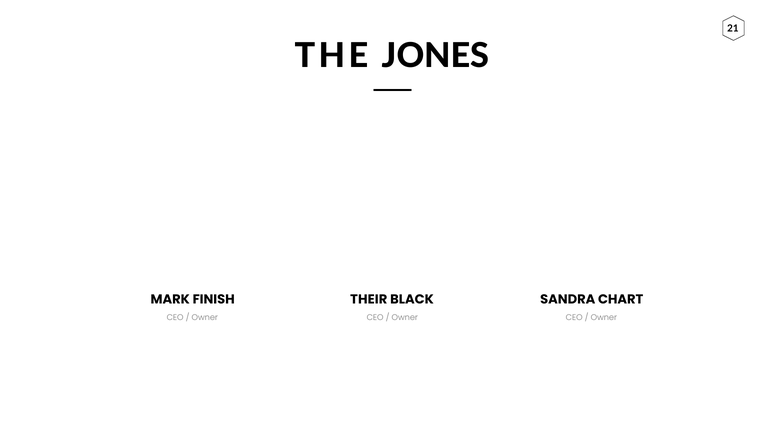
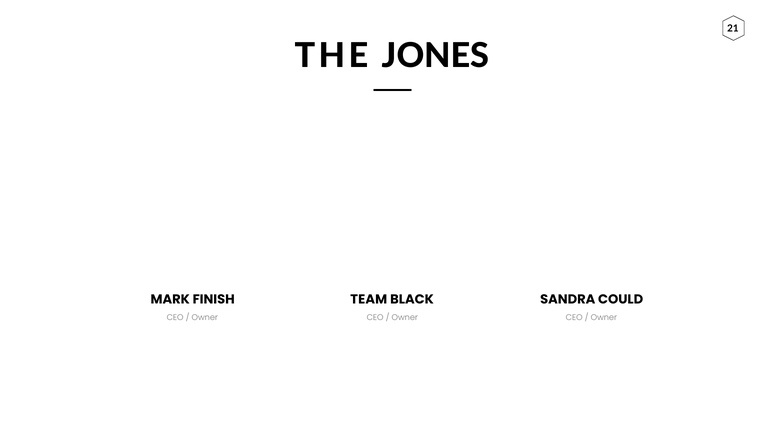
THEIR: THEIR -> TEAM (369, 299)
CHART: CHART -> COULD (621, 299)
